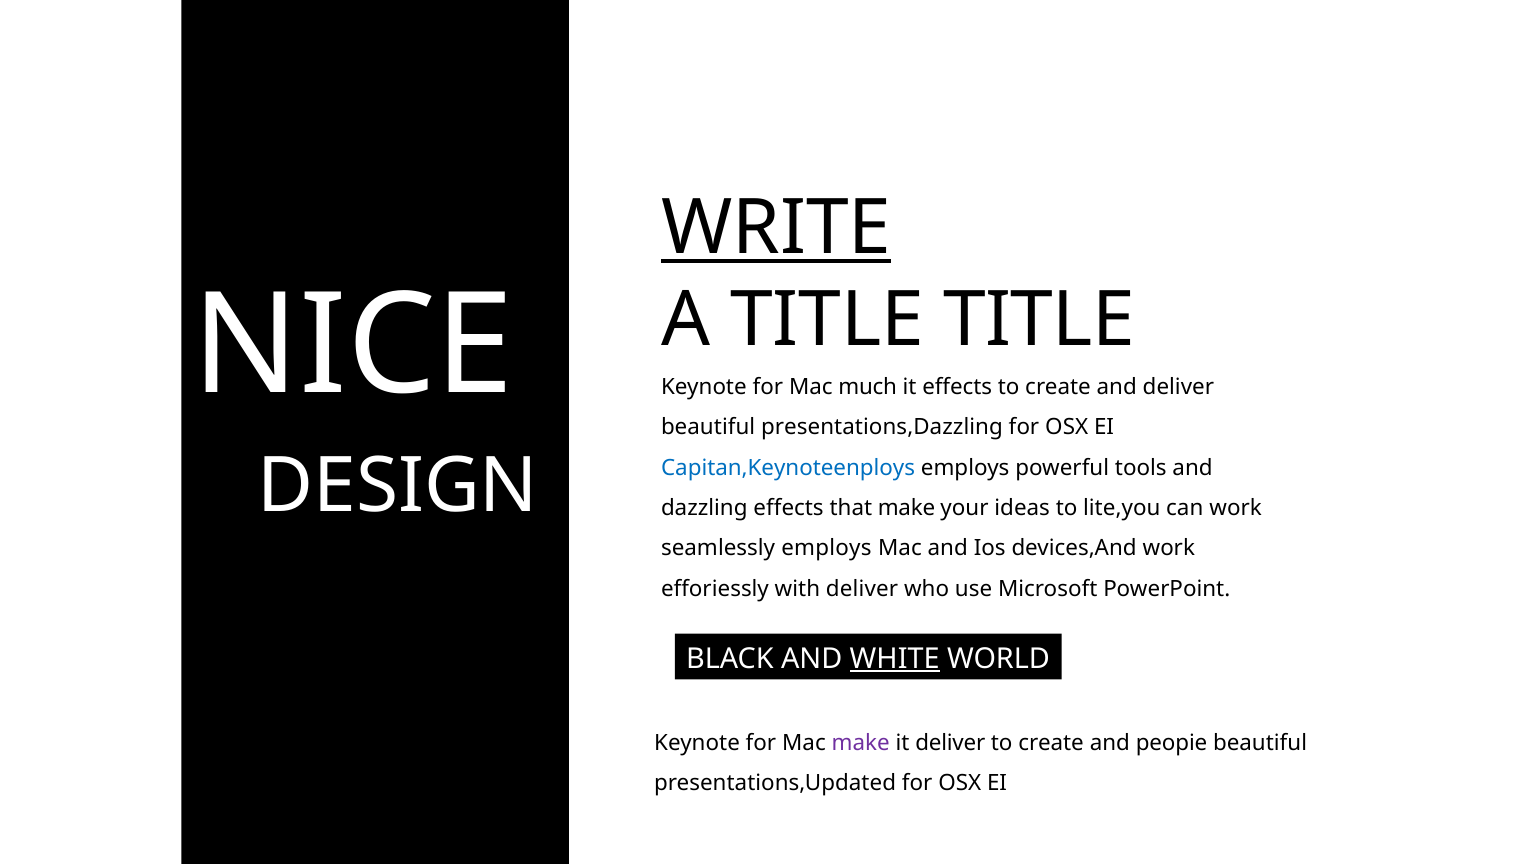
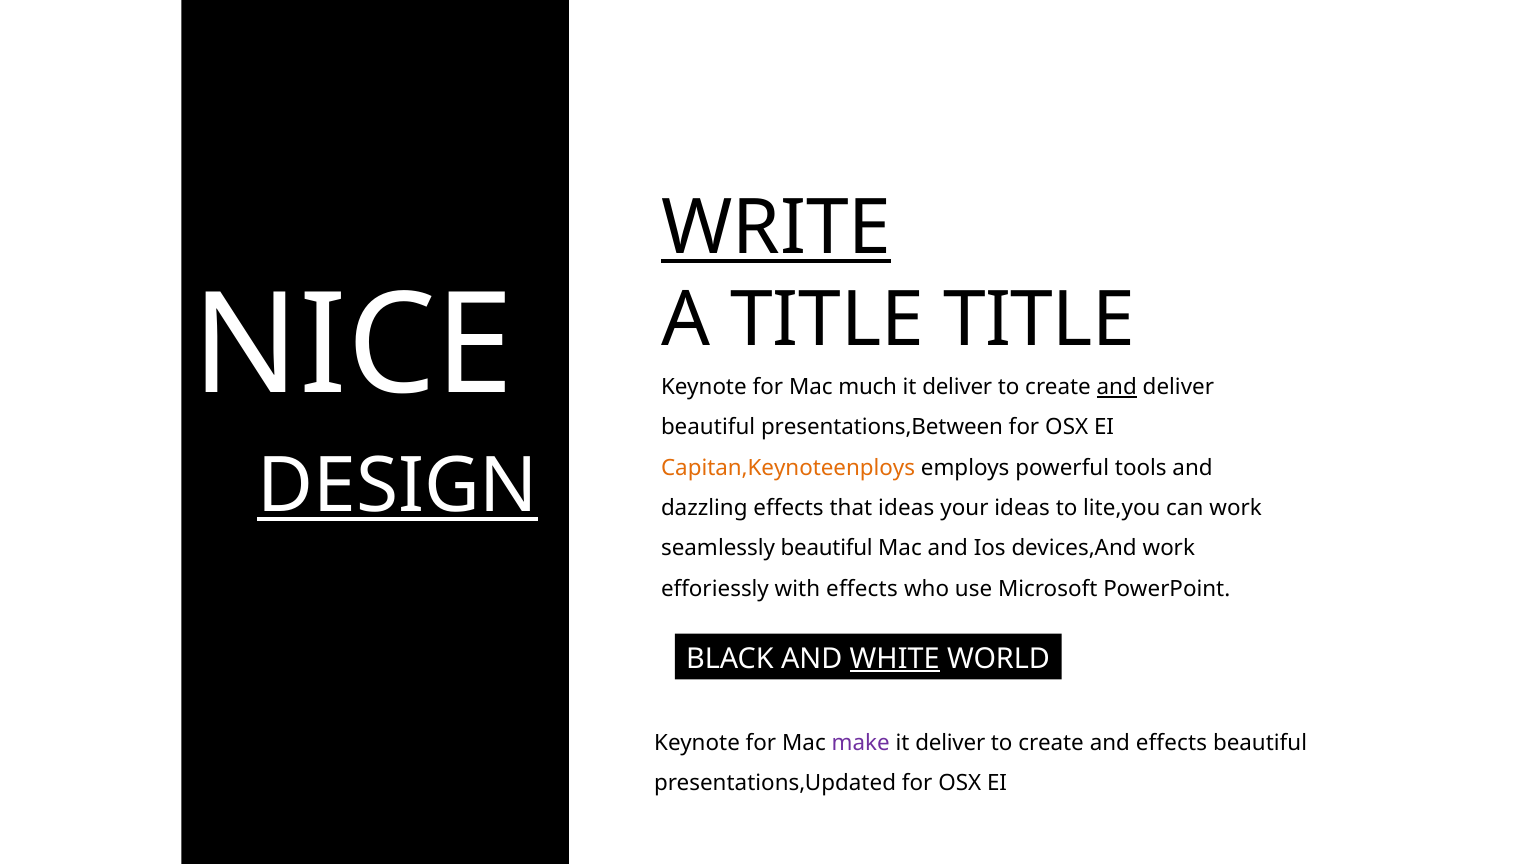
effects: effects -> deliver (957, 387)
and underline: none -> present (1117, 387)
presentations,Dazzling: presentations,Dazzling -> presentations,Between (882, 427)
Capitan,Keynoteenploys colour: blue -> orange (788, 468)
DESIGN underline: none -> present (398, 486)
that make: make -> ideas (906, 508)
seamlessly employs: employs -> beautiful (827, 548)
with deliver: deliver -> effects (862, 588)
and peopie: peopie -> effects (1171, 742)
